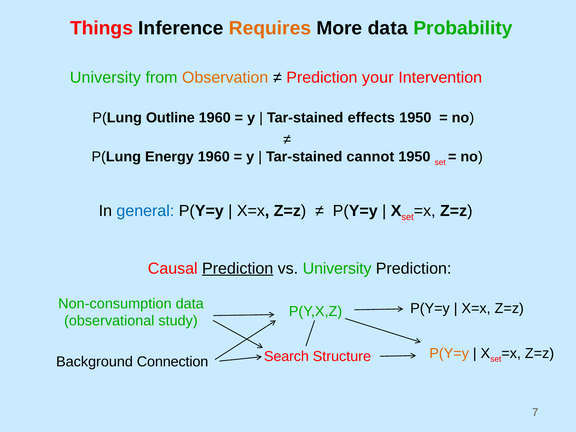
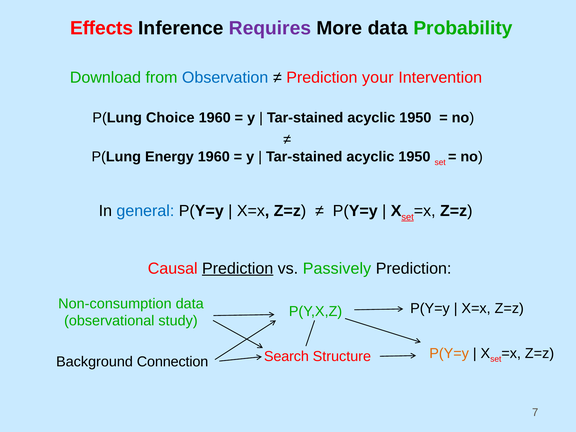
Things: Things -> Effects (102, 28)
Requires colour: orange -> purple (270, 28)
University: University -> Download (105, 78)
Observation colour: orange -> blue (225, 78)
Outline: Outline -> Choice (170, 118)
effects: effects -> acyclic (371, 118)
cannot: cannot -> acyclic (370, 157)
set underline: none -> present (408, 217)
vs University: University -> Passively (337, 268)
